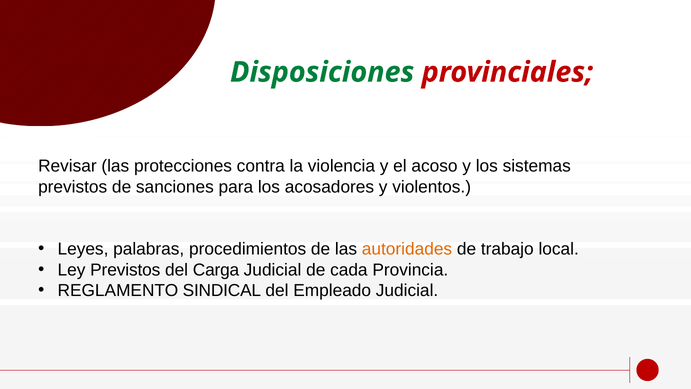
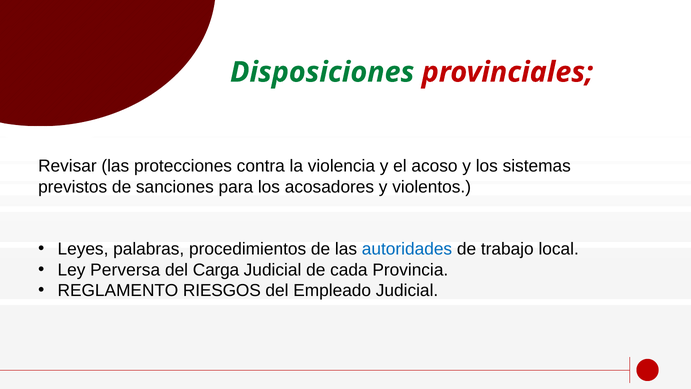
autoridades colour: orange -> blue (407, 249)
Ley Previstos: Previstos -> Perversa (125, 270)
SINDICAL: SINDICAL -> RIESGOS (222, 290)
